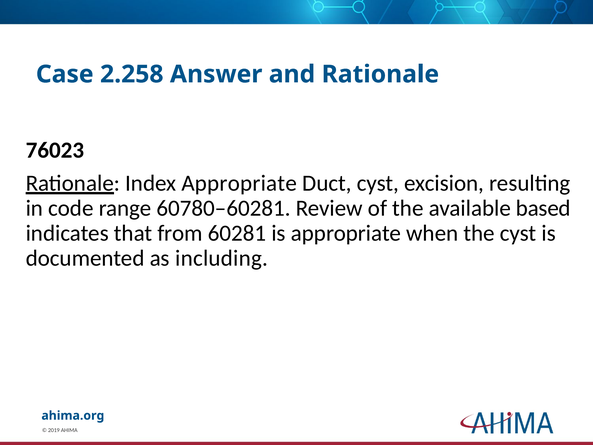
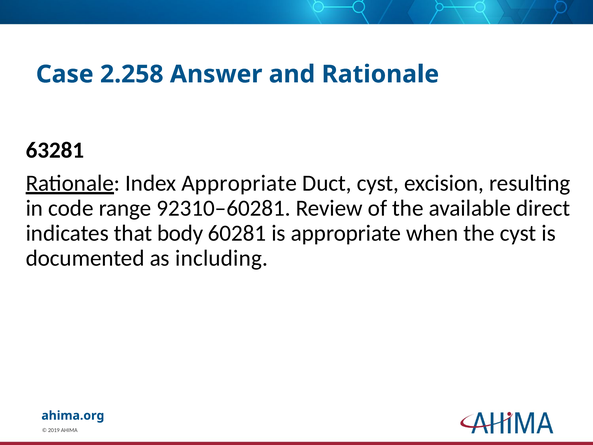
76023: 76023 -> 63281 (55, 150)
60780–60281: 60780–60281 -> 92310–60281 (224, 208)
based: based -> direct (543, 208)
from: from -> body (180, 233)
